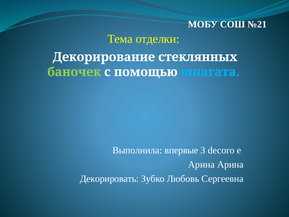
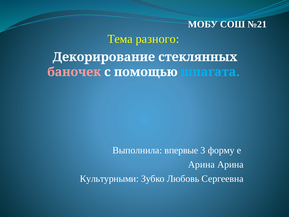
отделки: отделки -> разного (157, 39)
баночек colour: light green -> pink (74, 72)
decoro: decoro -> форму (221, 150)
Декорировать: Декорировать -> Культурными (109, 179)
